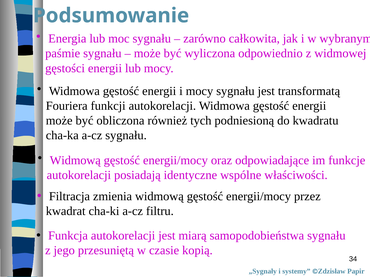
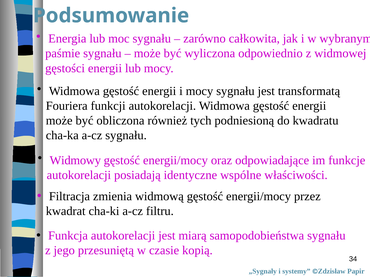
Widmową: Widmową -> Widmowy (75, 160)
